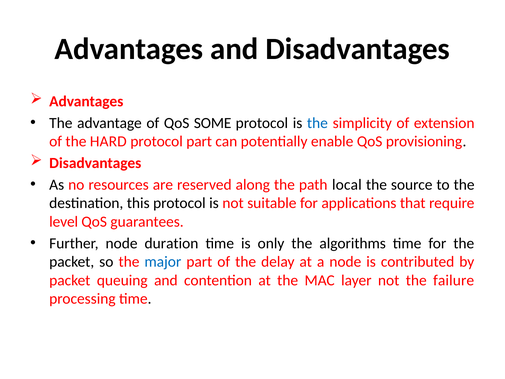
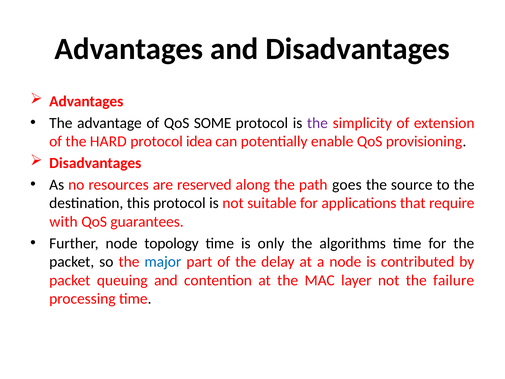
the colour: blue -> purple (317, 123)
protocol part: part -> idea (199, 141)
local: local -> goes (347, 185)
level: level -> with (64, 222)
duration: duration -> topology (172, 243)
